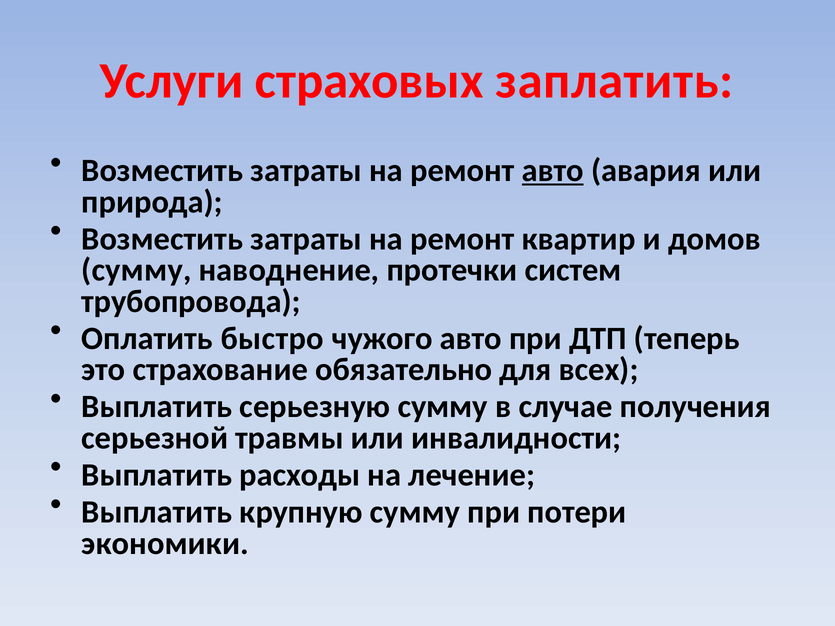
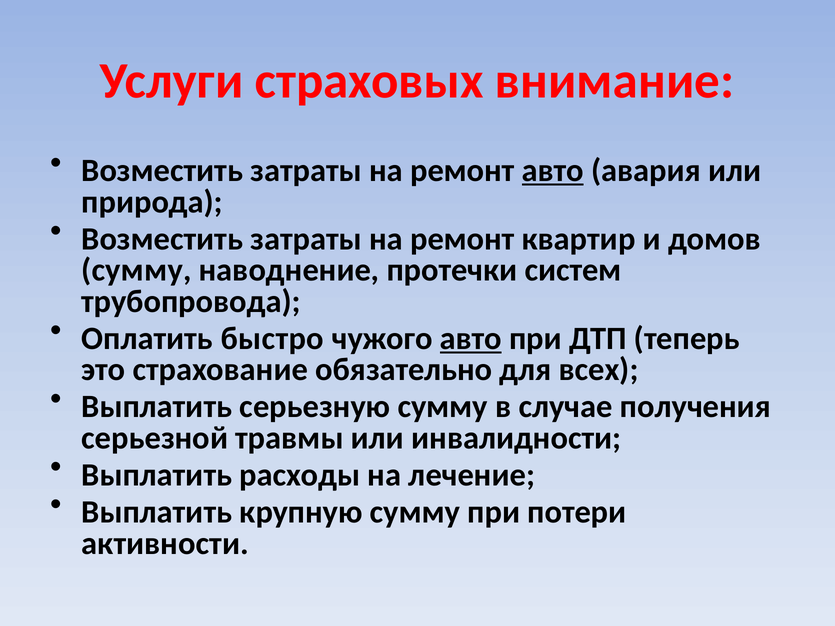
заплатить: заплатить -> внимание (615, 81)
авто underline: none -> present (471, 339)
экономики: экономики -> активности (165, 544)
